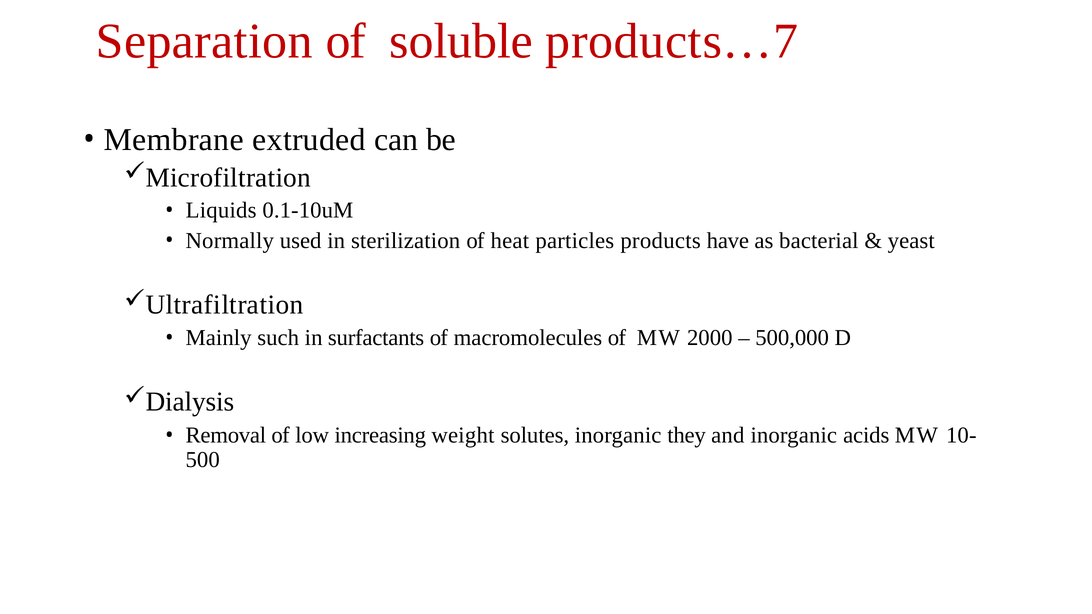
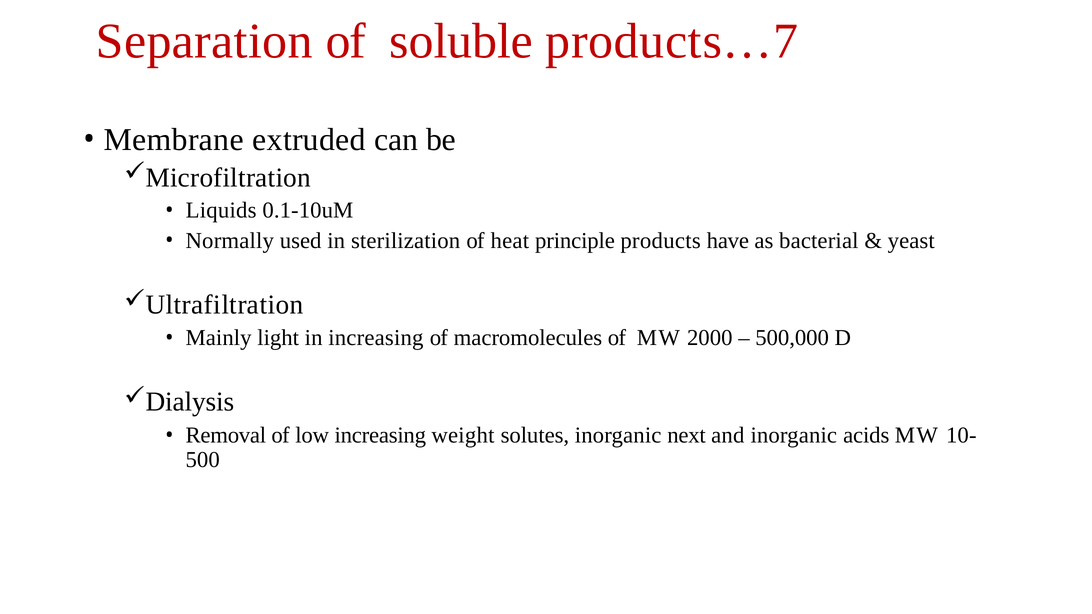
particles: particles -> principle (575, 241)
such: such -> light (278, 338)
in surfactants: surfactants -> increasing (376, 338)
they: they -> next (687, 435)
